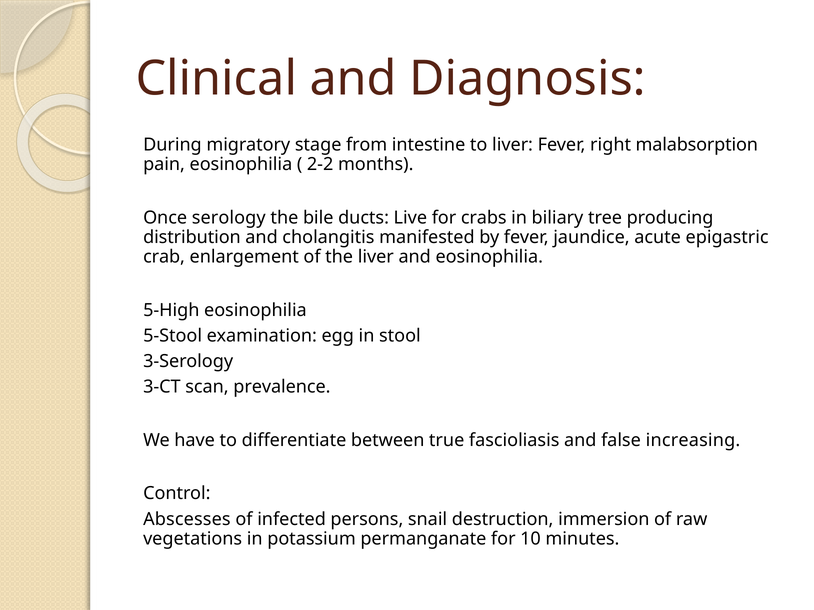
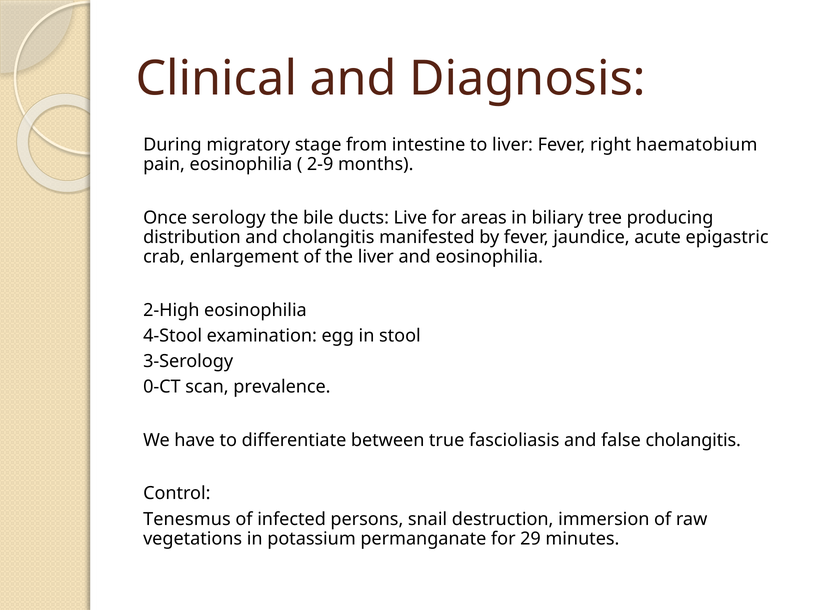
malabsorption: malabsorption -> haematobium (697, 145)
2-2: 2-2 -> 2-9 (320, 165)
crabs: crabs -> areas (484, 218)
5-High: 5-High -> 2-High (171, 310)
5-Stool: 5-Stool -> 4-Stool (173, 336)
3-CT: 3-CT -> 0-CT (162, 387)
false increasing: increasing -> cholangitis (693, 441)
Abscesses: Abscesses -> Tenesmus (187, 520)
10: 10 -> 29 (530, 539)
